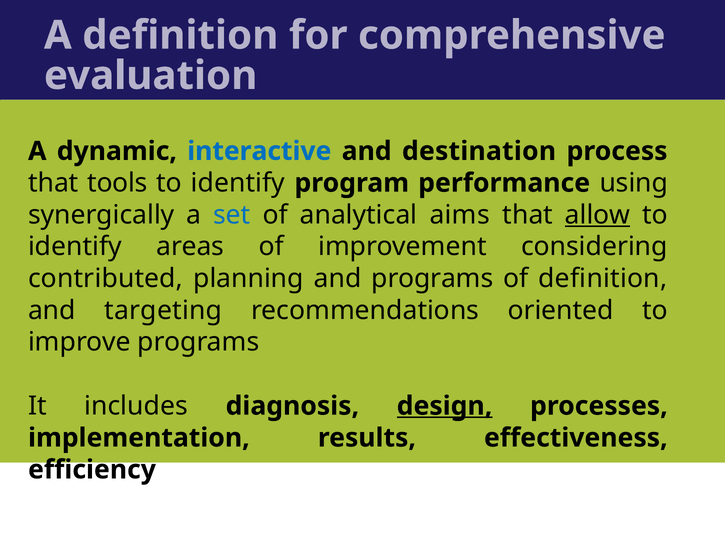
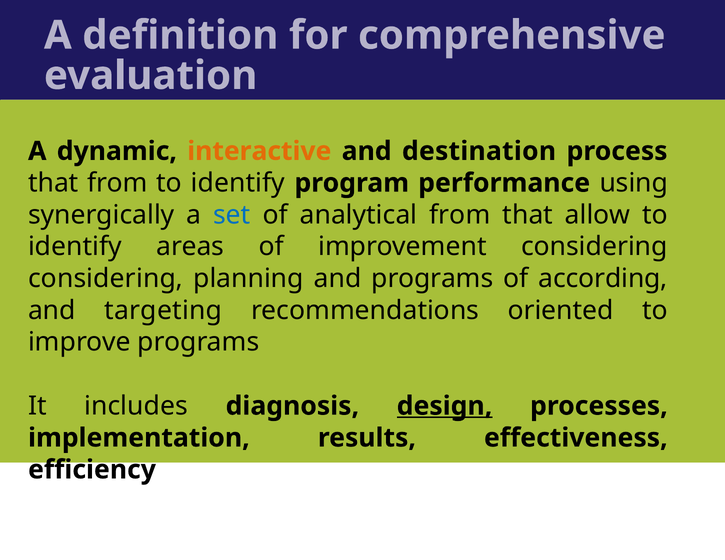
interactive colour: blue -> orange (259, 151)
that tools: tools -> from (117, 183)
analytical aims: aims -> from (460, 215)
allow underline: present -> none (598, 215)
contributed: contributed -> considering (106, 279)
of definition: definition -> according (603, 279)
